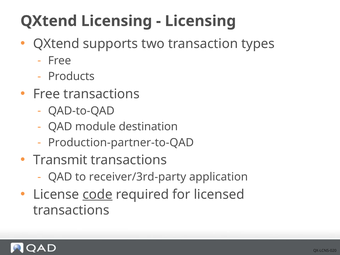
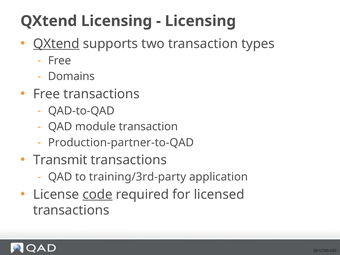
QXtend underline: none -> present (56, 44)
Products: Products -> Domains (71, 76)
module destination: destination -> transaction (148, 127)
receiver/3rd-party: receiver/3rd-party -> training/3rd-party (138, 177)
